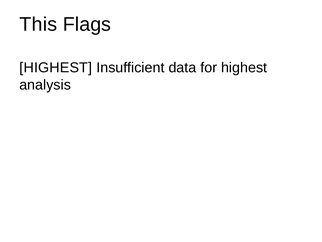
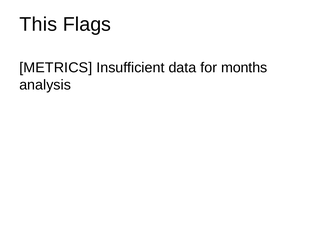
HIGHEST: HIGHEST -> METRICS (56, 68)
for highest: highest -> months (244, 68)
